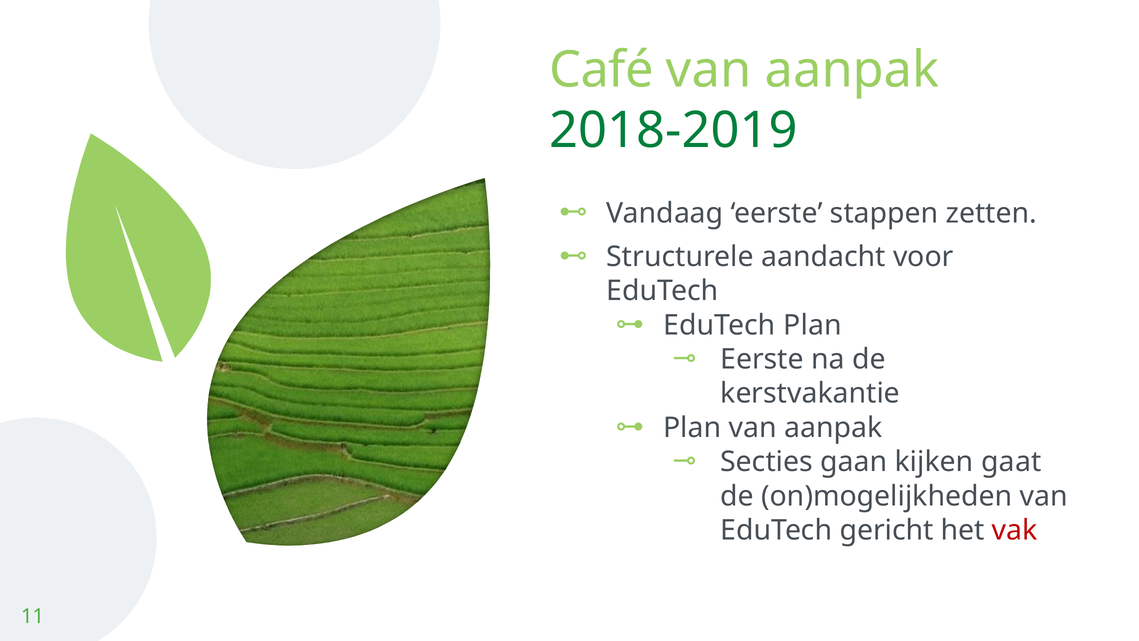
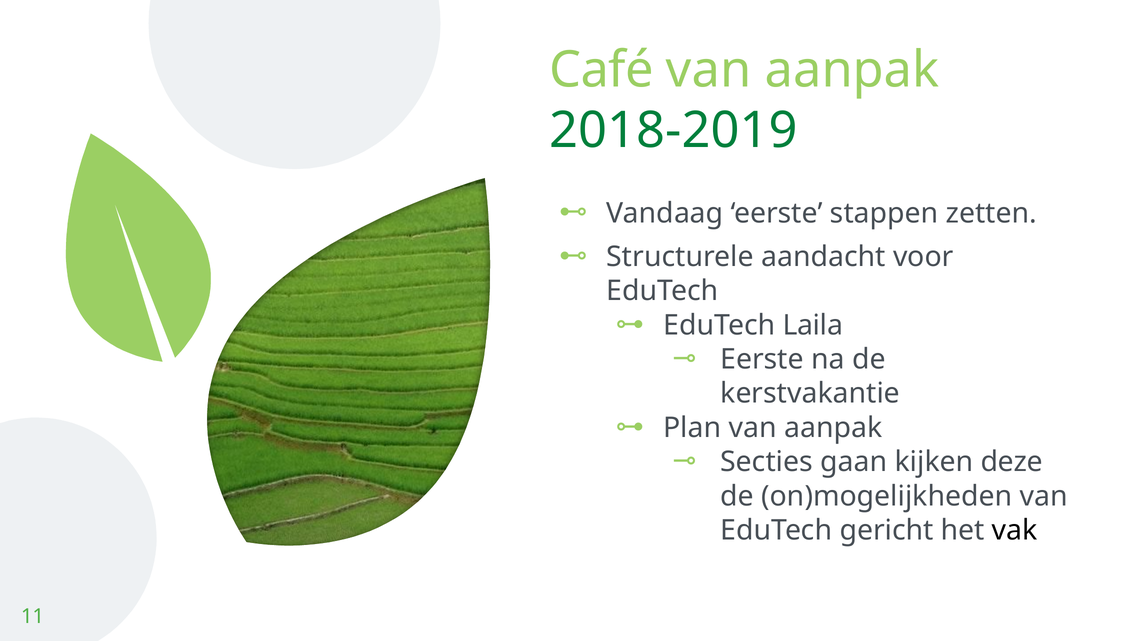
EduTech Plan: Plan -> Laila (813, 325)
gaat: gaat -> deze (1012, 462)
vak colour: red -> black (1015, 530)
